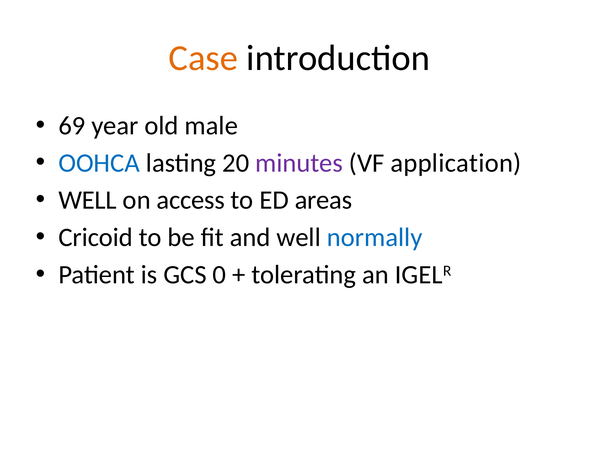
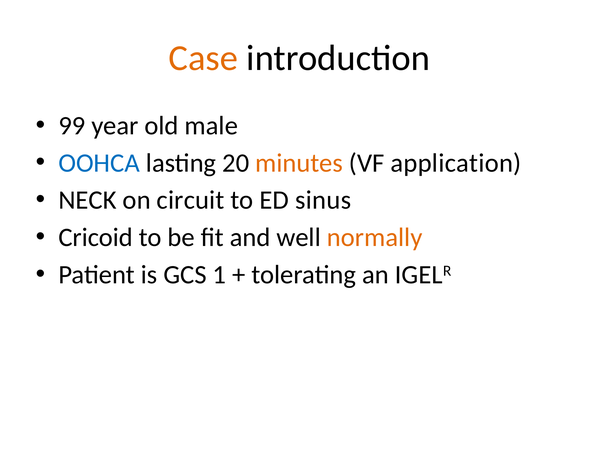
69: 69 -> 99 (72, 126)
minutes colour: purple -> orange (299, 163)
WELL: WELL -> NECK (88, 200)
access: access -> circuit (191, 200)
areas: areas -> sinus (323, 200)
normally colour: blue -> orange (375, 238)
0: 0 -> 1 (219, 275)
